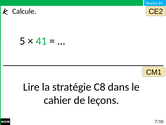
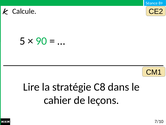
41: 41 -> 90 (41, 41)
